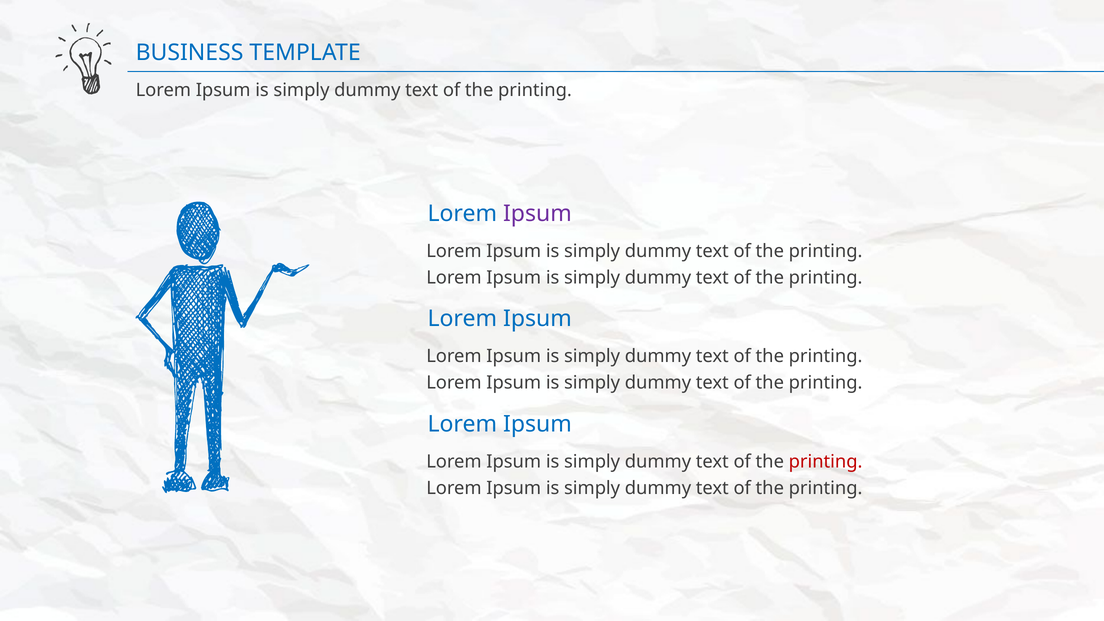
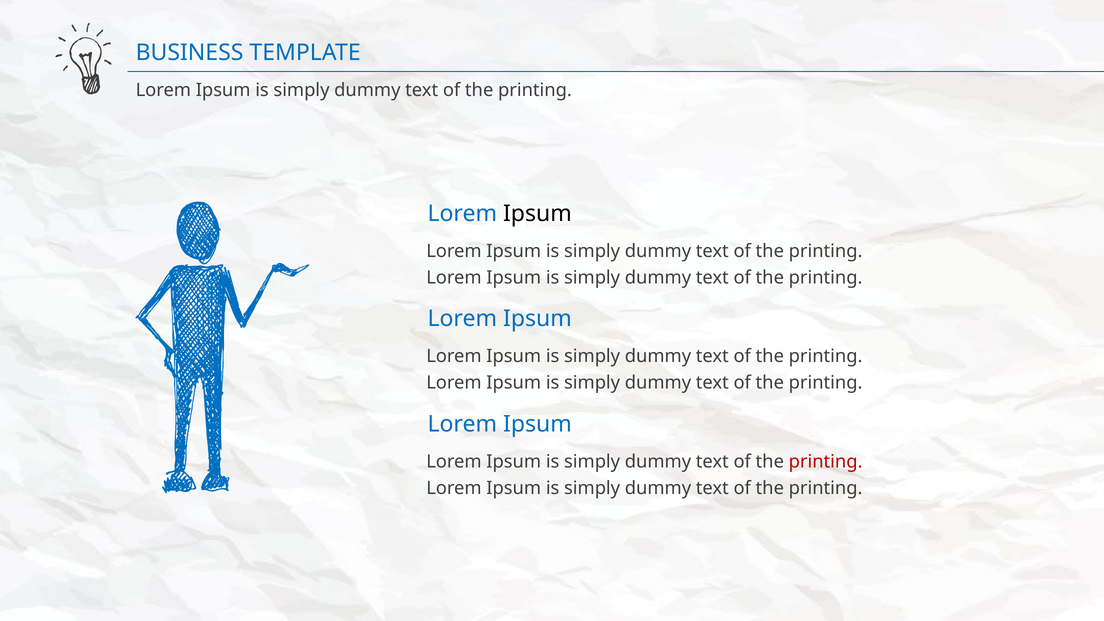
Ipsum colour: purple -> black (537, 213)
